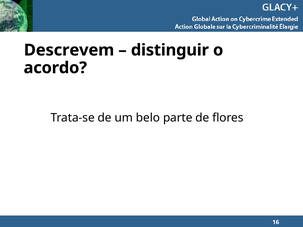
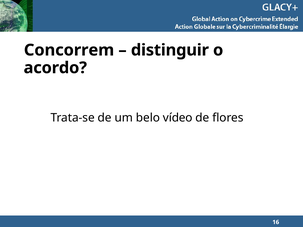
Descrevem: Descrevem -> Concorrem (69, 50)
parte: parte -> vídeo (178, 118)
